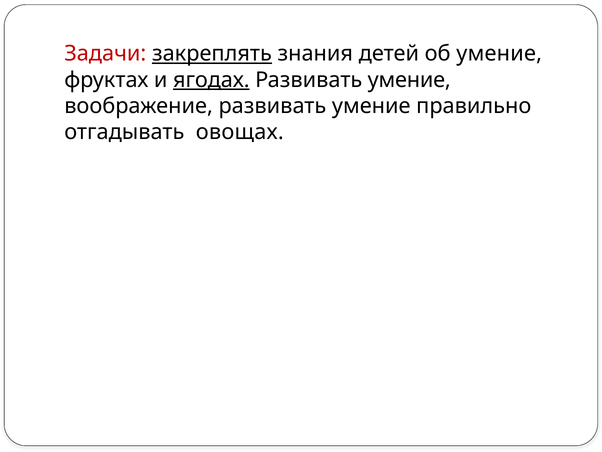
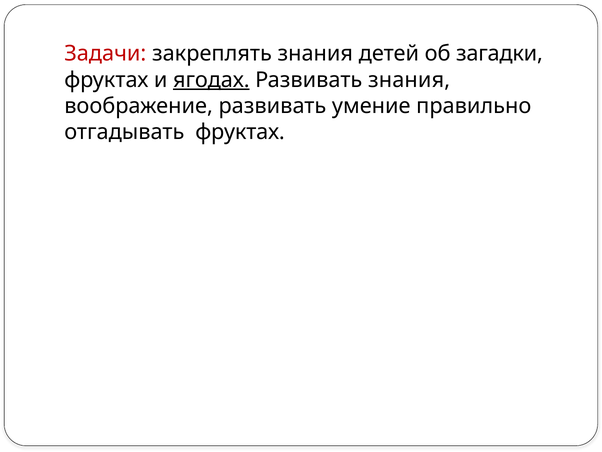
закреплять underline: present -> none (212, 54)
об умение: умение -> загадки (499, 54)
умение: умение -> знания (409, 80)
отгадывать овощах: овощах -> фруктах (240, 132)
